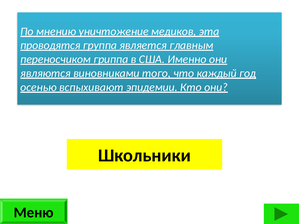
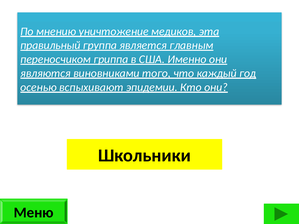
проводятся: проводятся -> правильный (50, 45)
